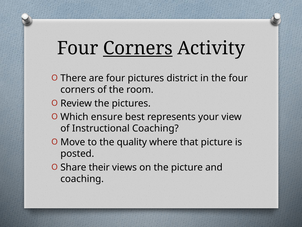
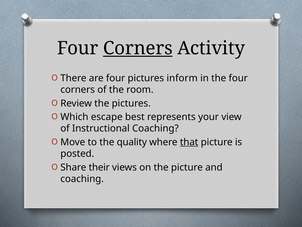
district: district -> inform (182, 78)
ensure: ensure -> escape (107, 117)
that underline: none -> present (189, 142)
